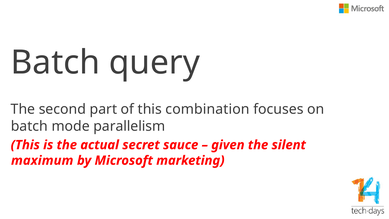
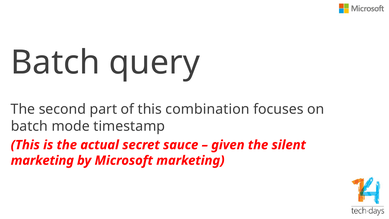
parallelism: parallelism -> timestamp (129, 126)
maximum: maximum -> marketing (42, 160)
